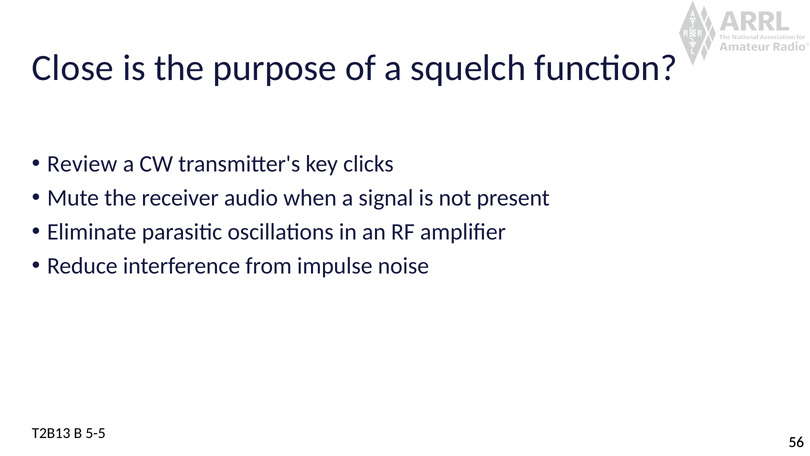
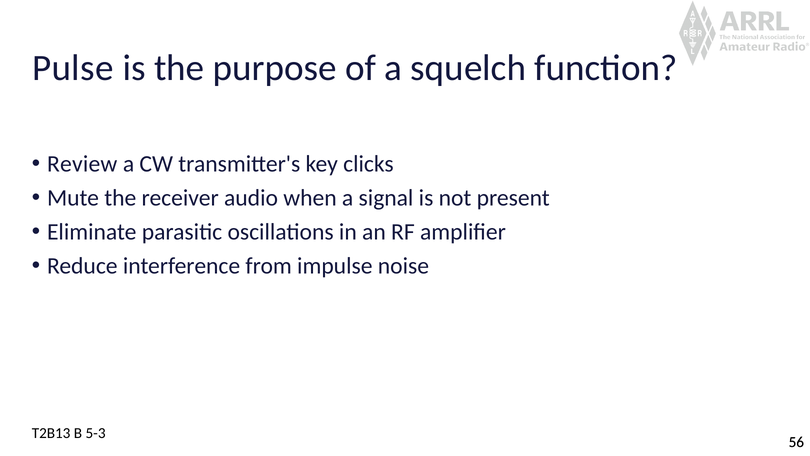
Close: Close -> Pulse (73, 68)
5-5: 5-5 -> 5-3 (96, 433)
